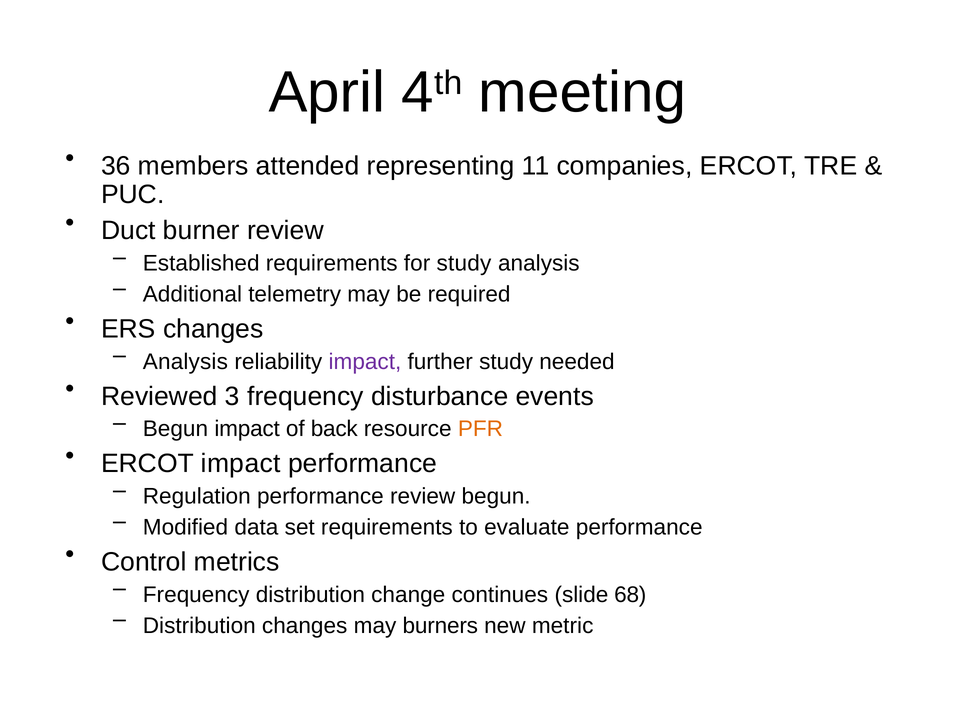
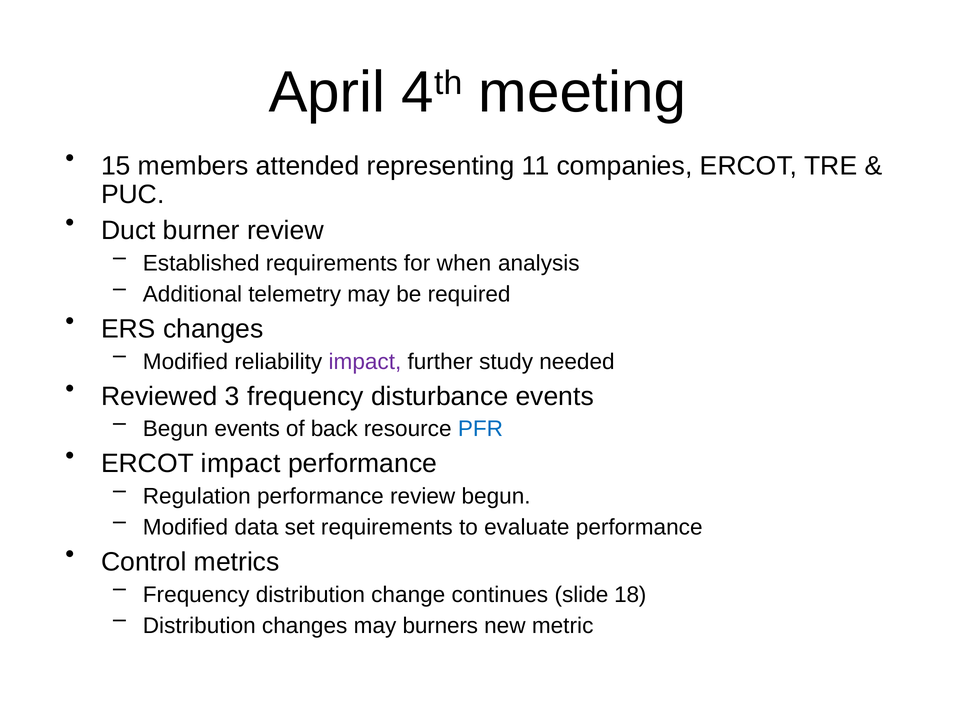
36: 36 -> 15 (116, 166)
for study: study -> when (464, 263)
Analysis: Analysis -> Modified (185, 362)
Begun impact: impact -> events (247, 429)
PFR colour: orange -> blue (480, 429)
68: 68 -> 18 (630, 595)
